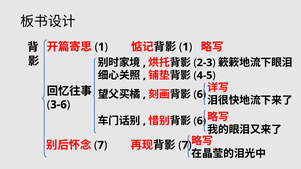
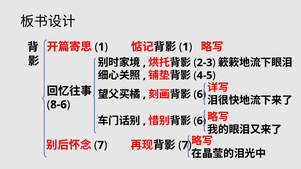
3-6: 3-6 -> 8-6 (59, 105)
